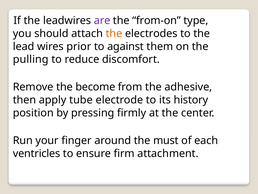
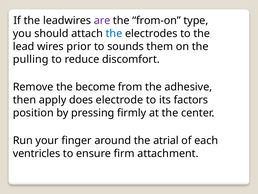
the colour: orange -> blue (114, 33)
against: against -> sounds (126, 46)
tube: tube -> does (81, 100)
history: history -> factors (191, 100)
must: must -> atrial (166, 140)
